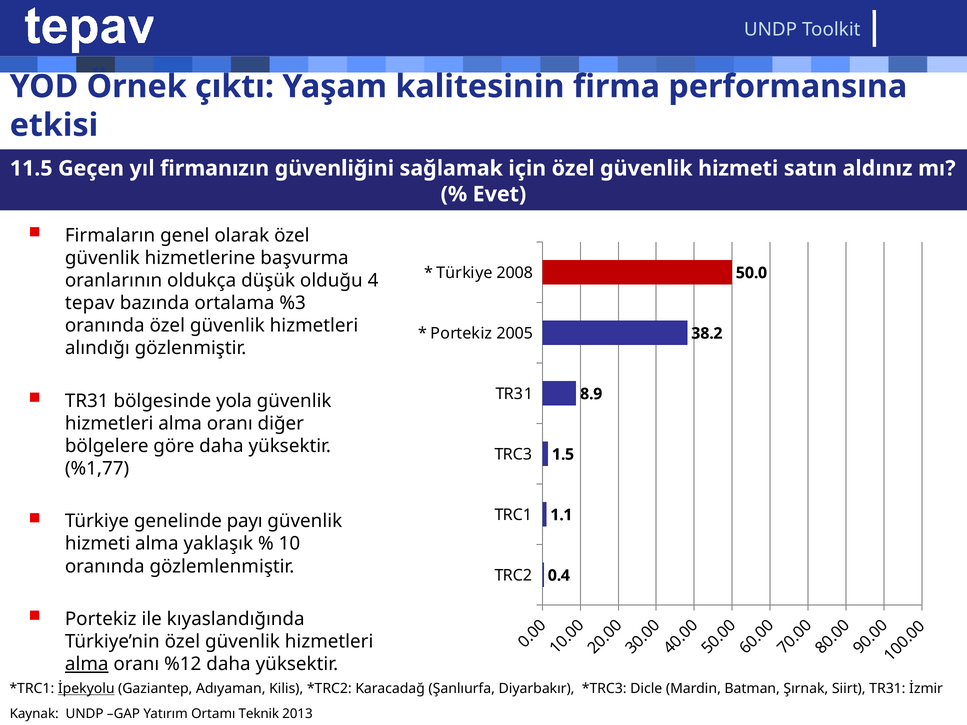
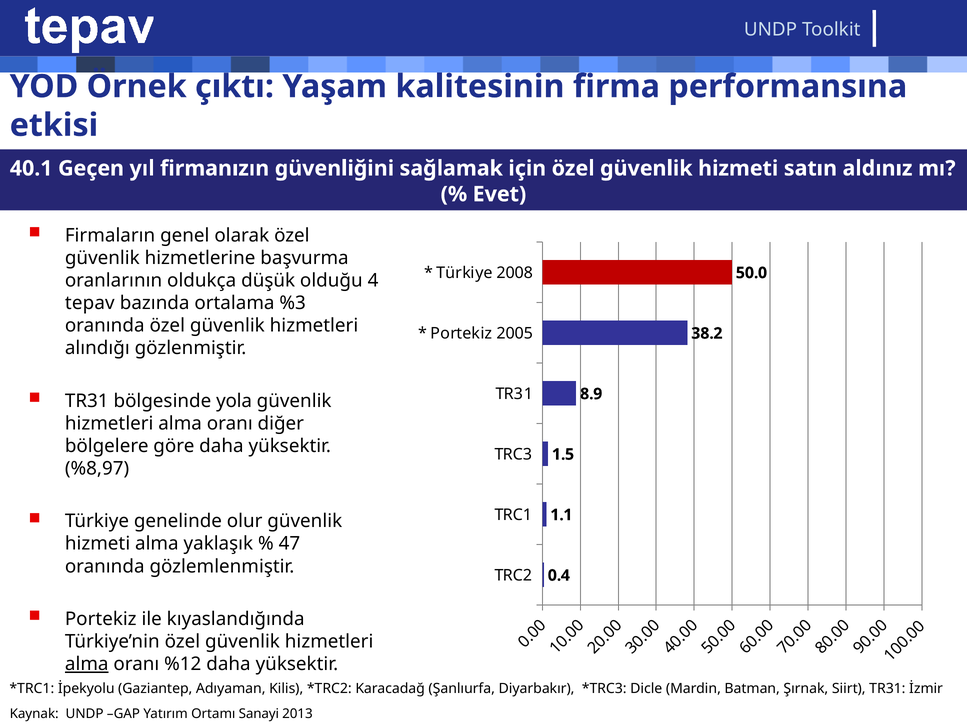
11.5: 11.5 -> 40.1 (31, 168)
%1,77: %1,77 -> %8,97 (97, 469)
payı: payı -> olur (245, 521)
10: 10 -> 47 (289, 544)
İpekyolu underline: present -> none (86, 689)
Teknik: Teknik -> Sanayi (259, 714)
